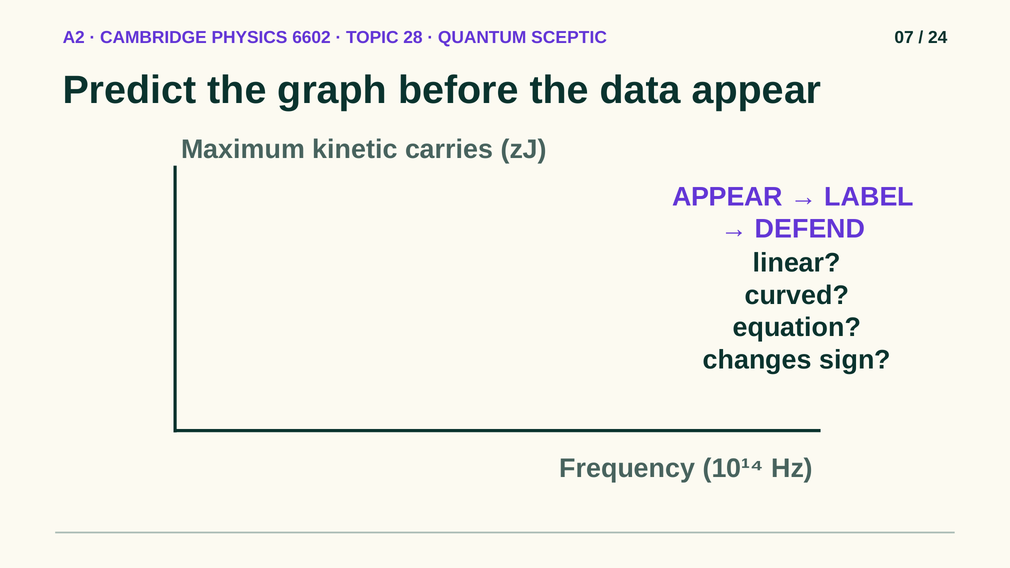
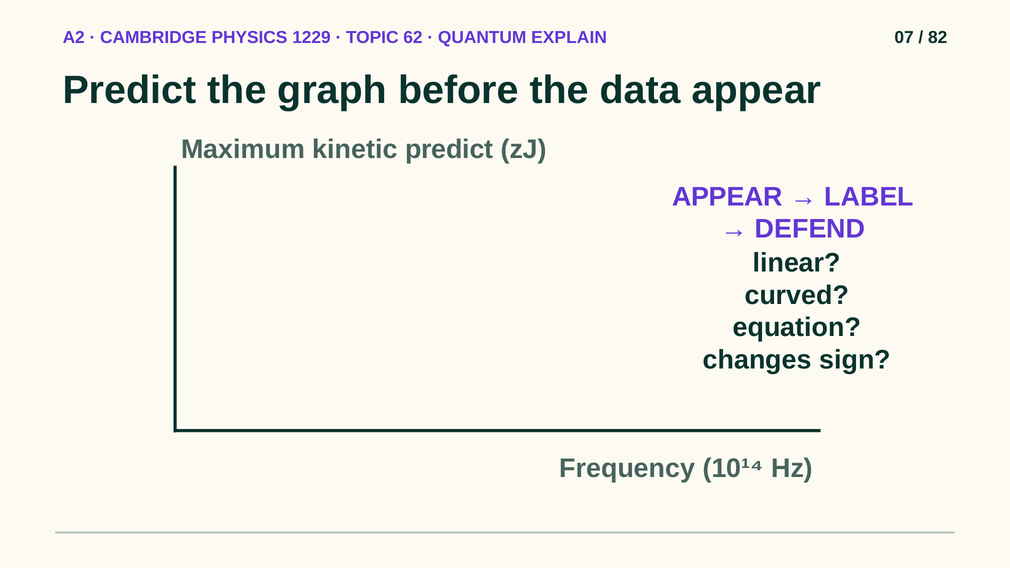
6602: 6602 -> 1229 (311, 37)
28: 28 -> 62 (413, 37)
SCEPTIC: SCEPTIC -> EXPLAIN (569, 37)
24: 24 -> 82 (938, 37)
kinetic carries: carries -> predict (449, 150)
